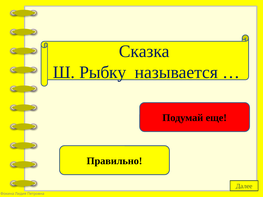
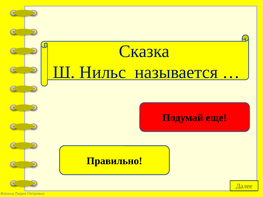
Рыбку: Рыбку -> Нильс (103, 72)
